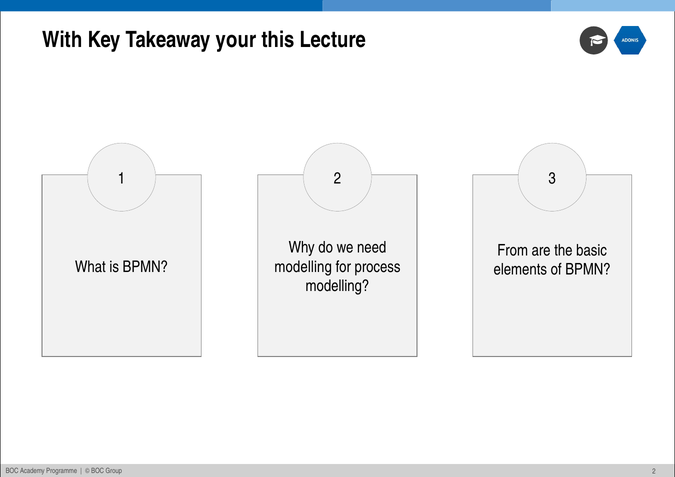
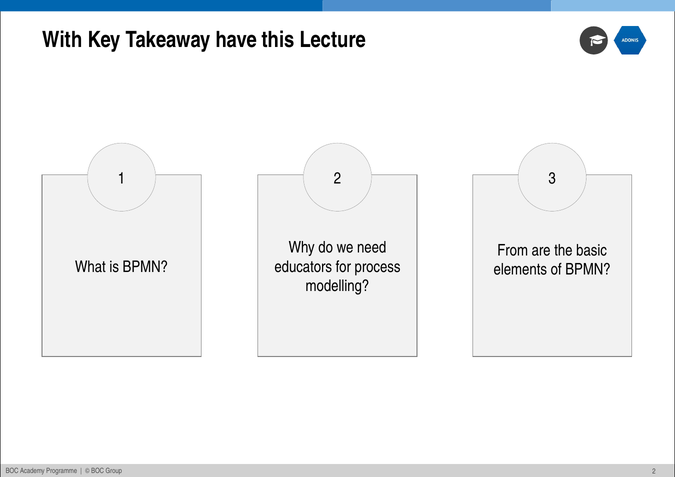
your: your -> have (236, 40)
modelling: modelling -> educators (303, 267)
